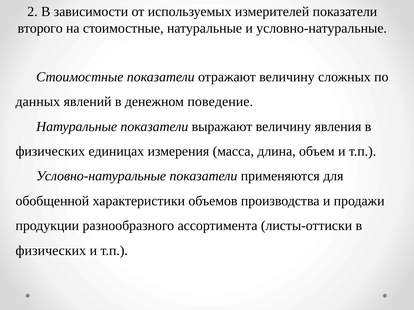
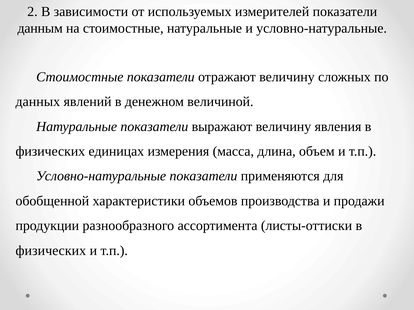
второго: второго -> данным (40, 28)
поведение: поведение -> величиной (220, 102)
